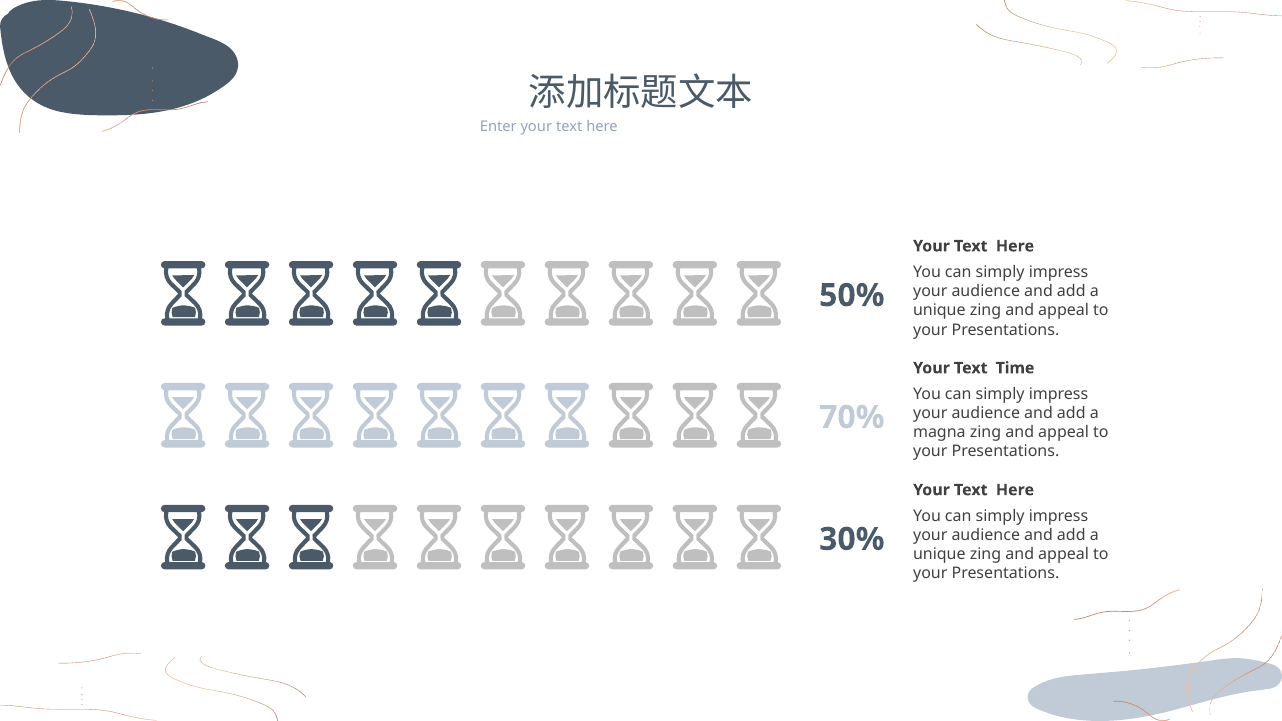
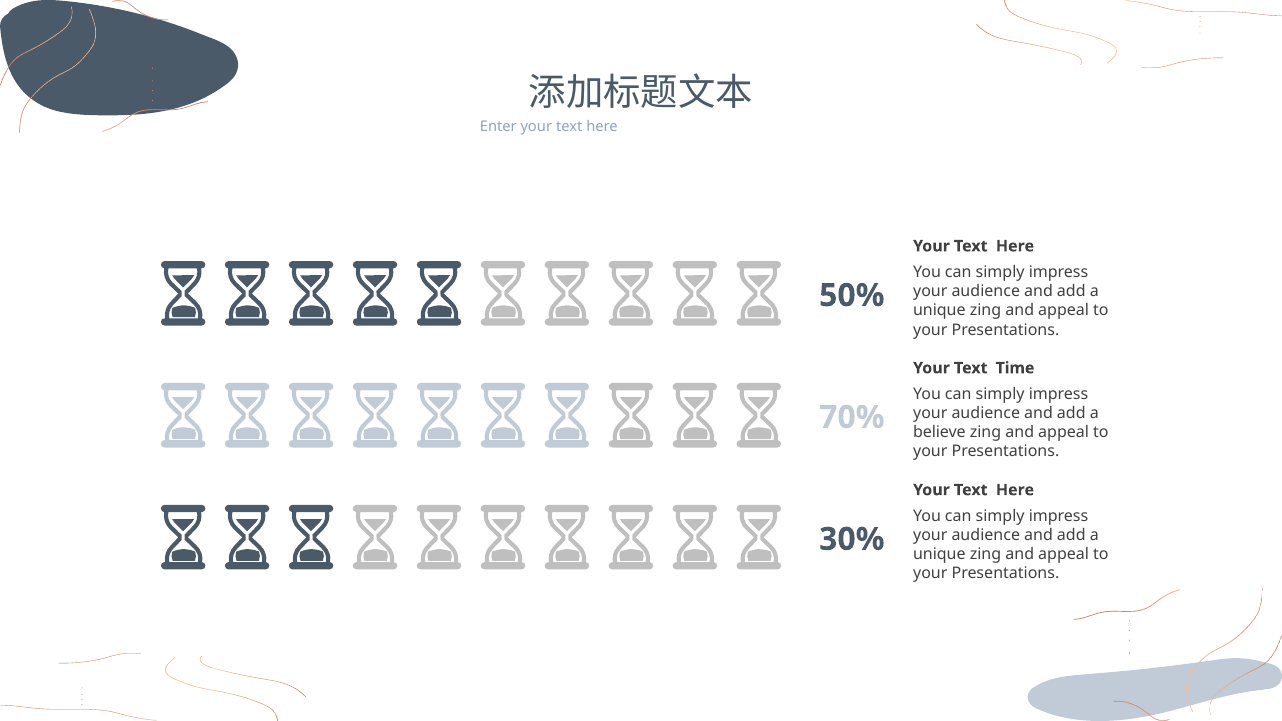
magna: magna -> believe (939, 432)
